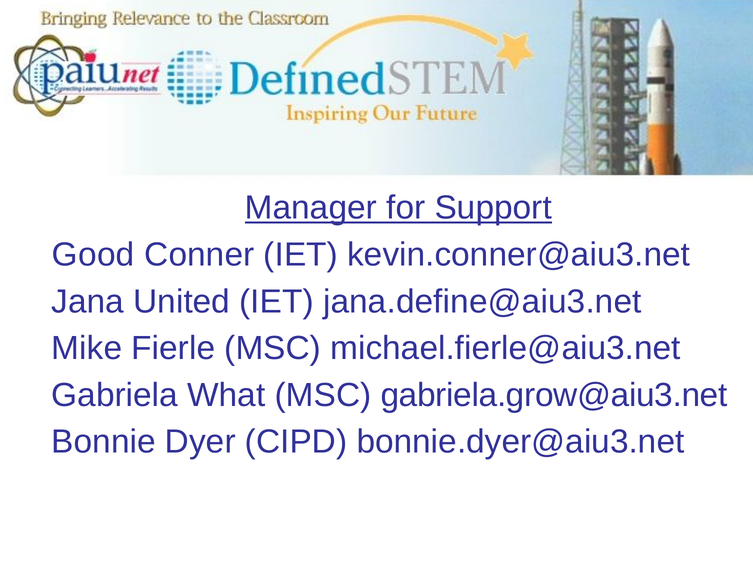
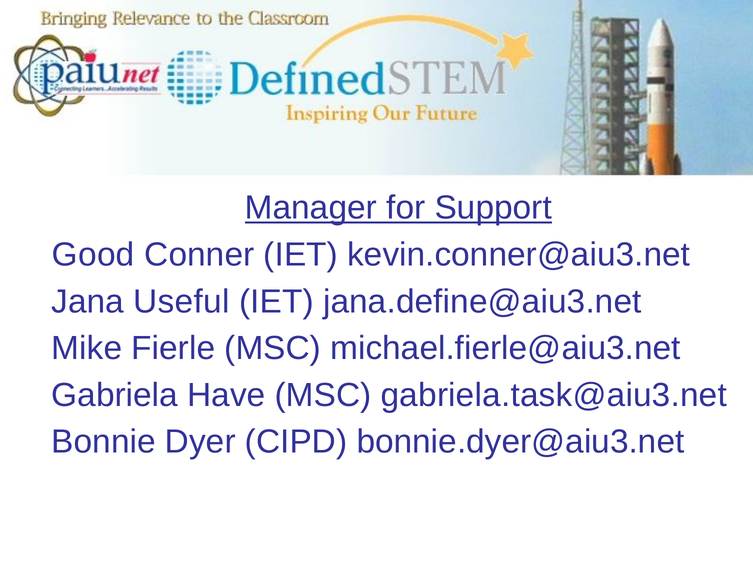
United: United -> Useful (182, 302)
What: What -> Have (226, 396)
gabriela.grow@aiu3.net: gabriela.grow@aiu3.net -> gabriela.task@aiu3.net (554, 396)
